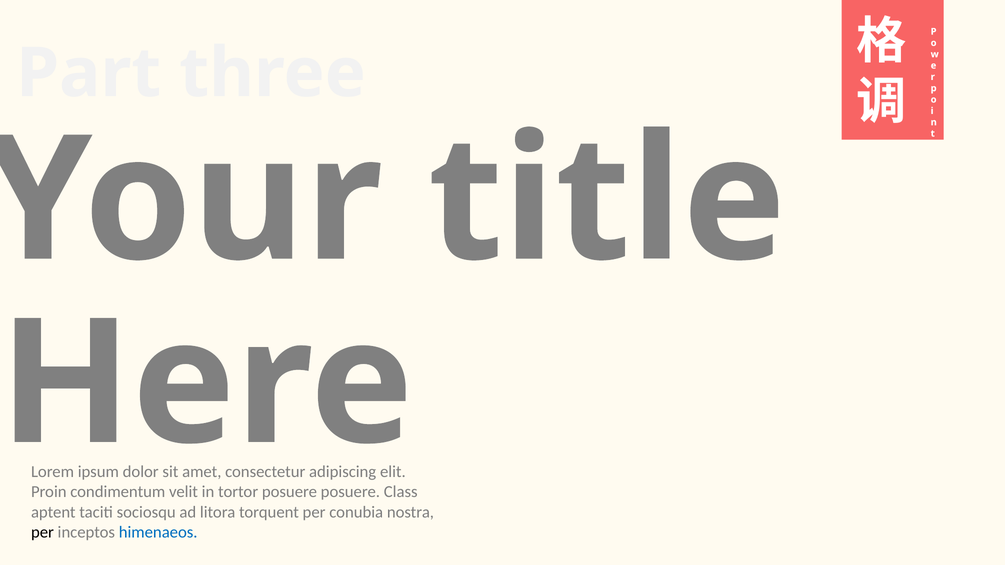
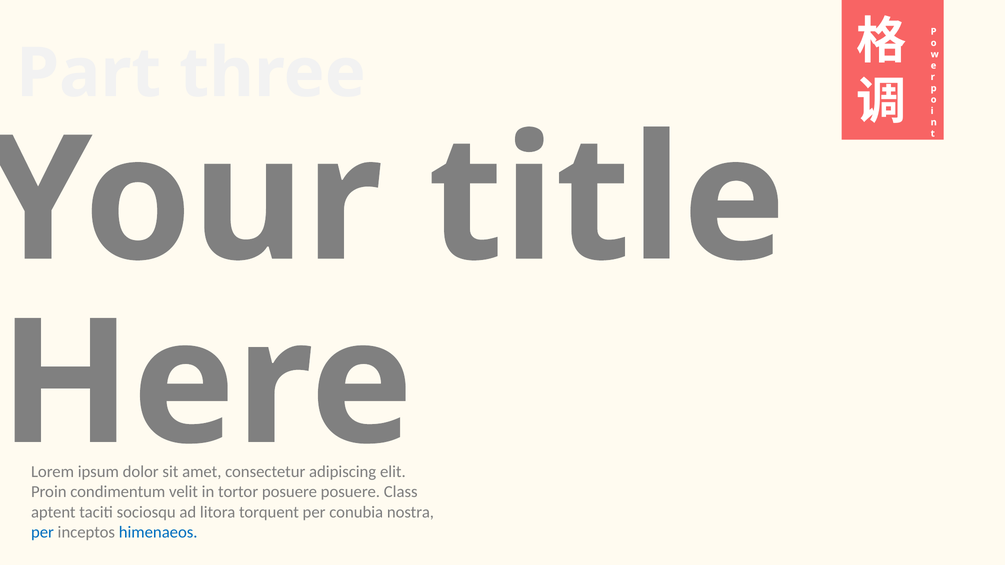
per colour: black -> blue (42, 532)
